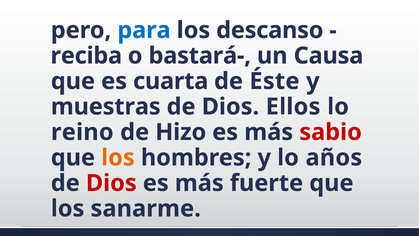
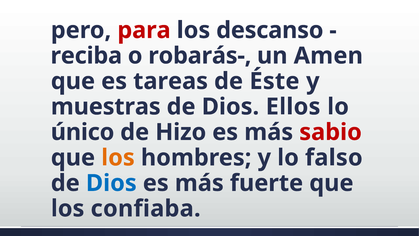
para colour: blue -> red (144, 30)
bastará-: bastará- -> robarás- (200, 56)
Causa: Causa -> Amen (328, 56)
cuarta: cuarta -> tareas (171, 81)
reino: reino -> único (83, 132)
años: años -> falso (334, 157)
Dios colour: red -> blue (111, 183)
sanarme: sanarme -> confiaba (146, 208)
